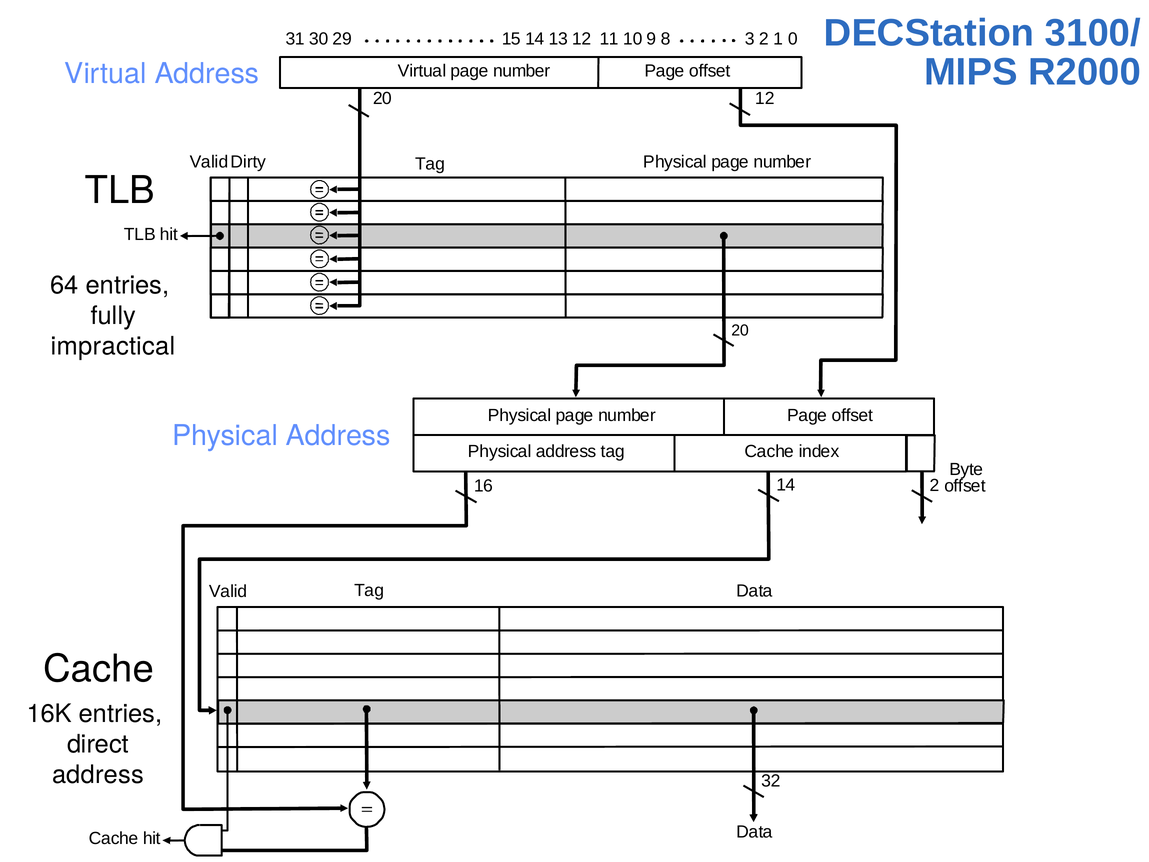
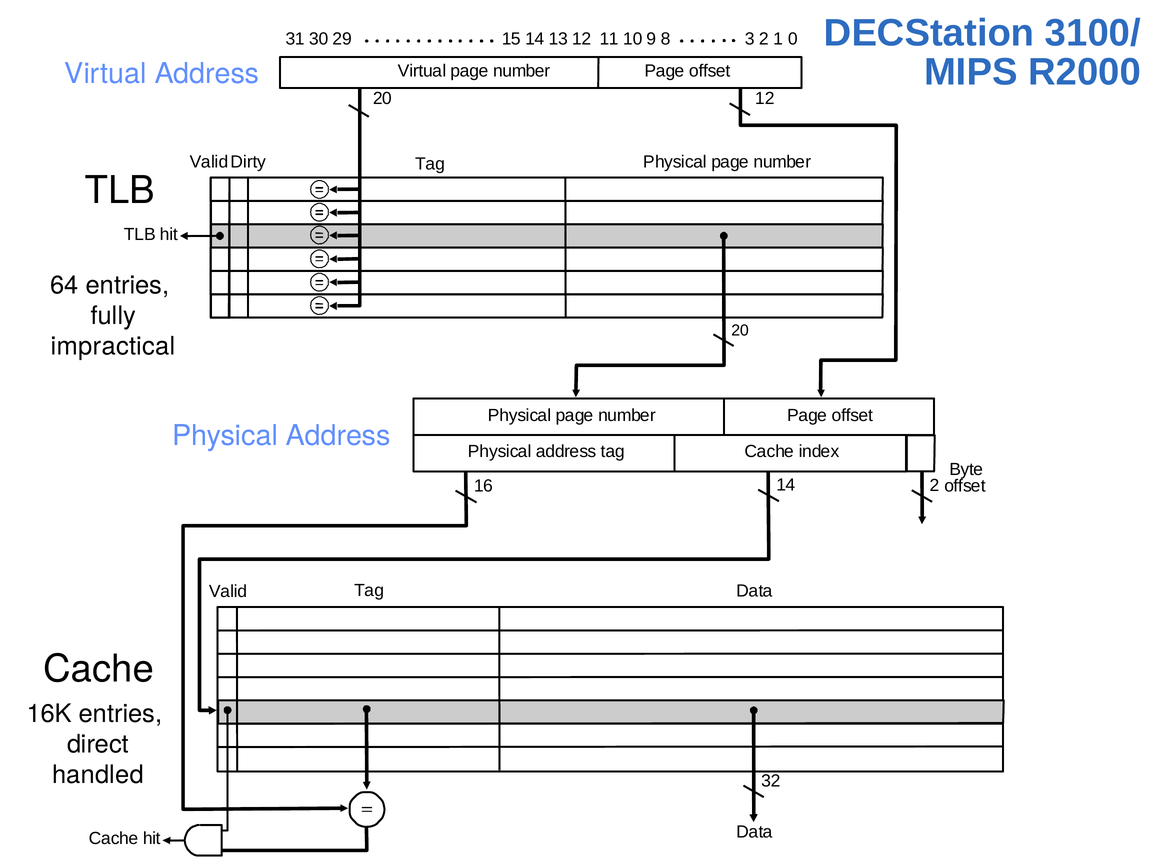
address: address -> handled (98, 775)
